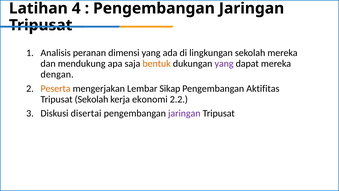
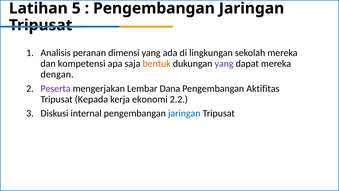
4: 4 -> 5 (76, 8)
mendukung: mendukung -> kompetensi (82, 64)
Peserta colour: orange -> purple (56, 88)
Sikap: Sikap -> Dana (170, 88)
Tripusat Sekolah: Sekolah -> Kepada (91, 99)
disertai: disertai -> internal (86, 113)
jaringan colour: purple -> blue (184, 113)
